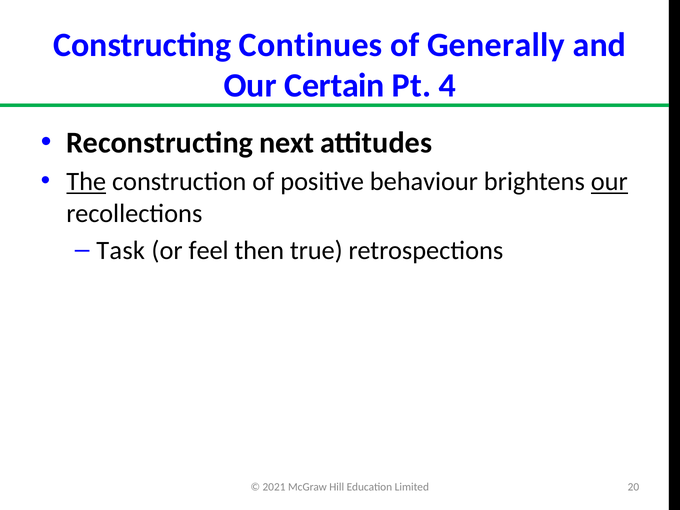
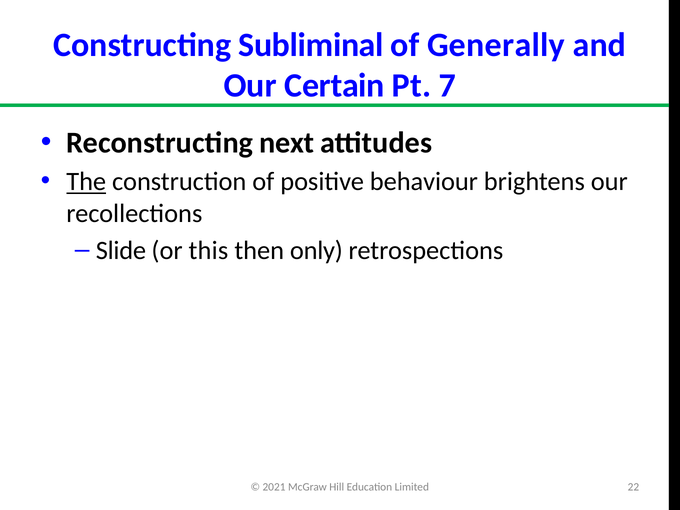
Continues: Continues -> Subliminal (311, 45)
4: 4 -> 7 (447, 86)
our underline: present -> none (609, 182)
Task: Task -> Slide (121, 251)
feel: feel -> this (208, 251)
true: true -> only (316, 251)
20: 20 -> 22 (633, 487)
